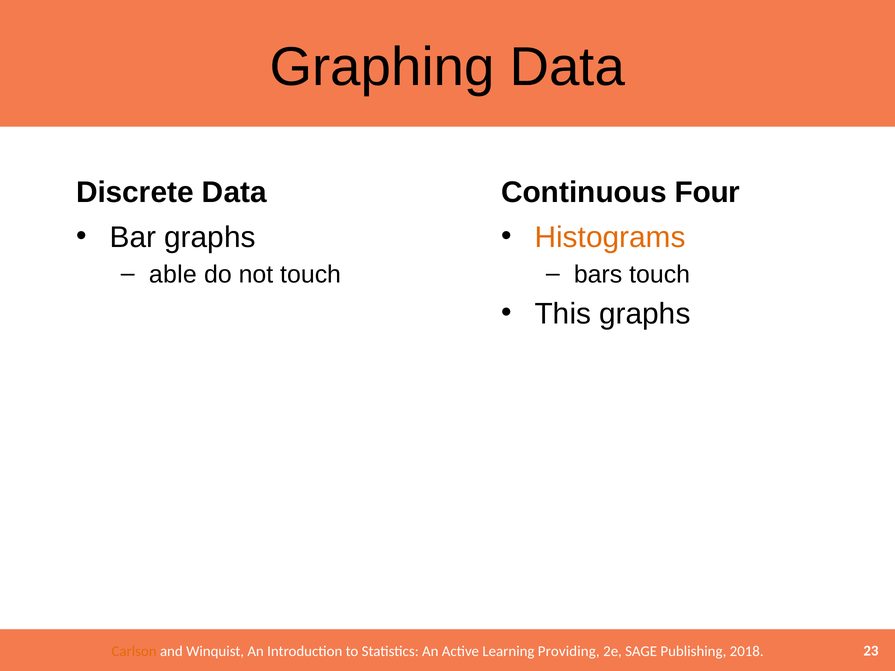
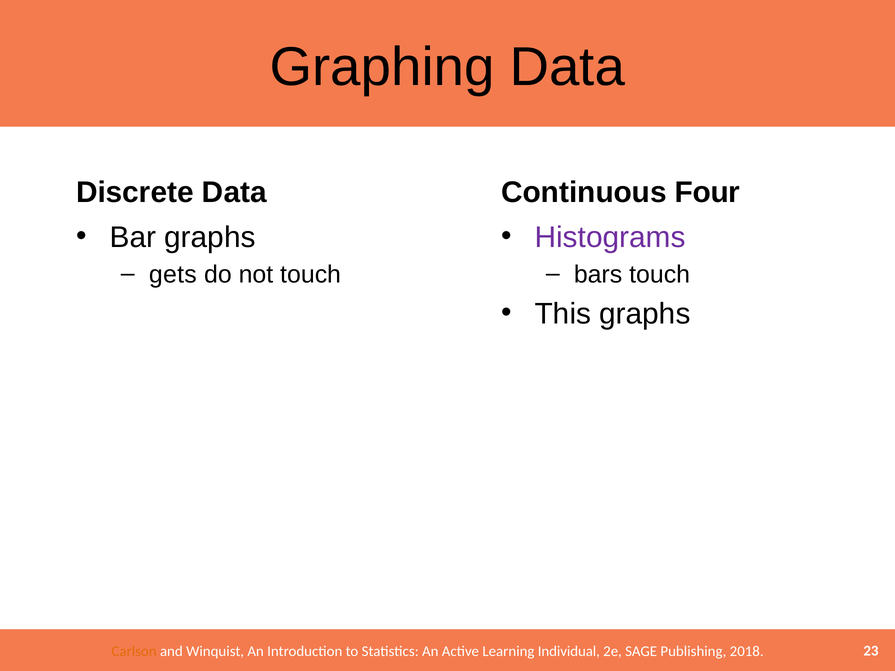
Histograms colour: orange -> purple (610, 237)
able: able -> gets (173, 275)
Providing: Providing -> Individual (569, 652)
